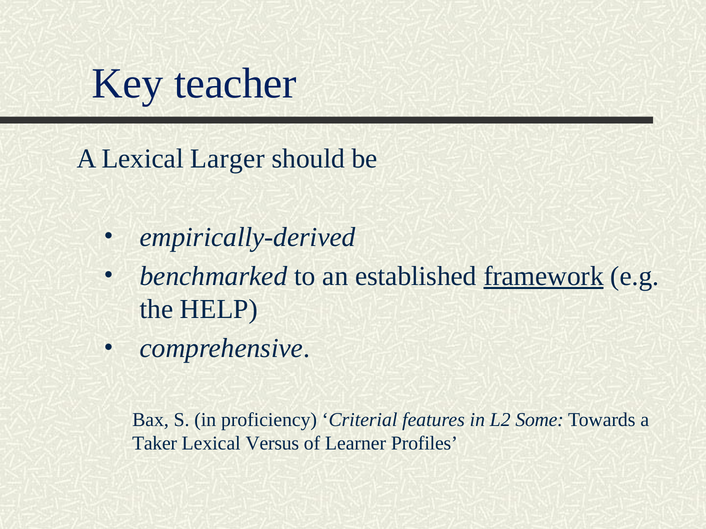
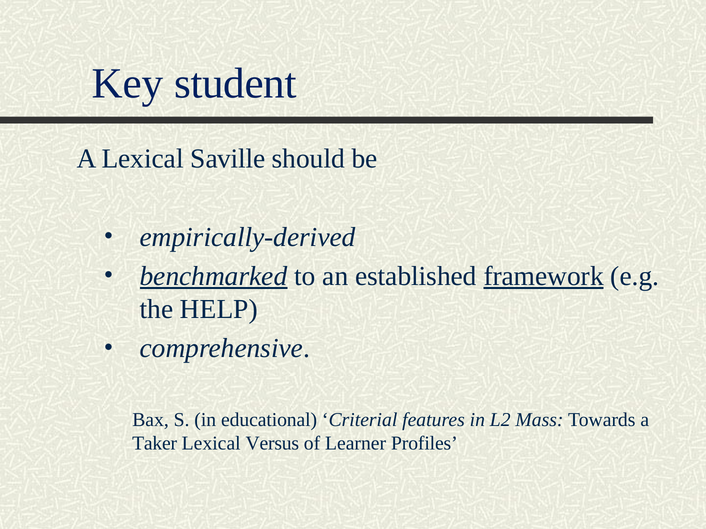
teacher: teacher -> student (235, 84)
Larger: Larger -> Saville (228, 159)
benchmarked underline: none -> present (214, 277)
proficiency: proficiency -> educational (269, 420)
Some: Some -> Mass (539, 420)
